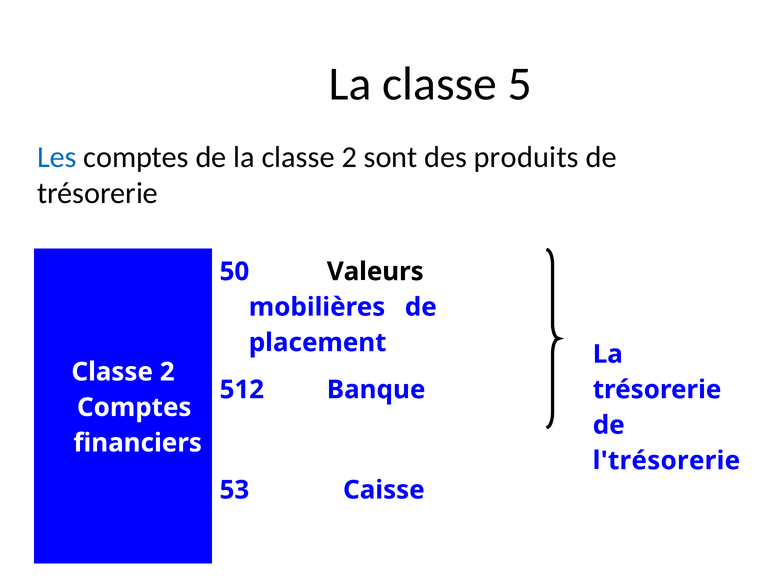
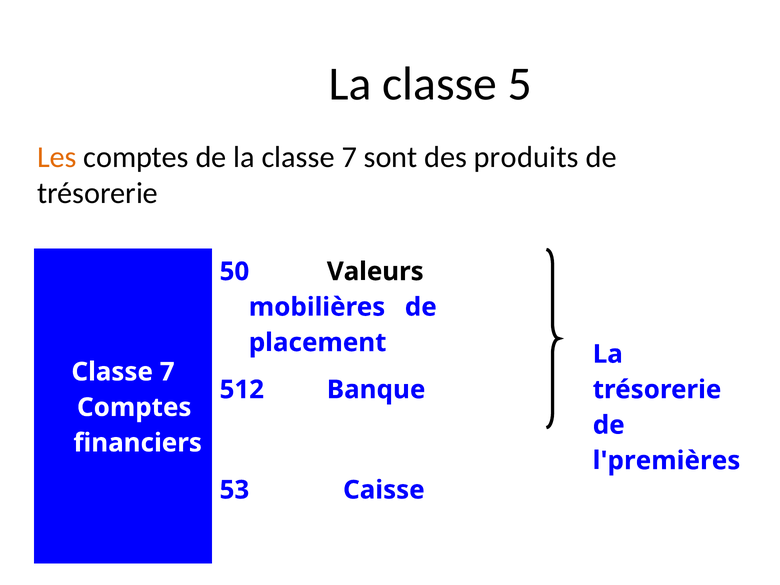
Les colour: blue -> orange (57, 157)
la classe 2: 2 -> 7 (349, 157)
2: 2 -> 7 (167, 372)
l'trésorerie: l'trésorerie -> l'premières (667, 461)
